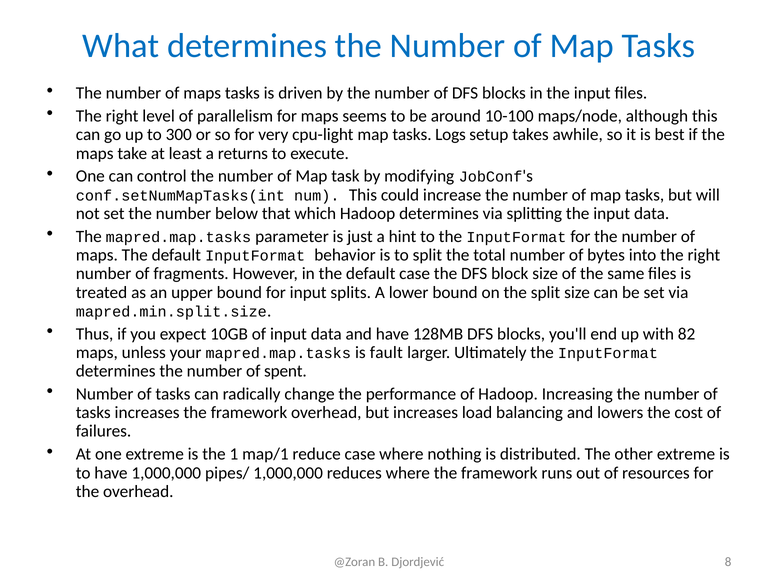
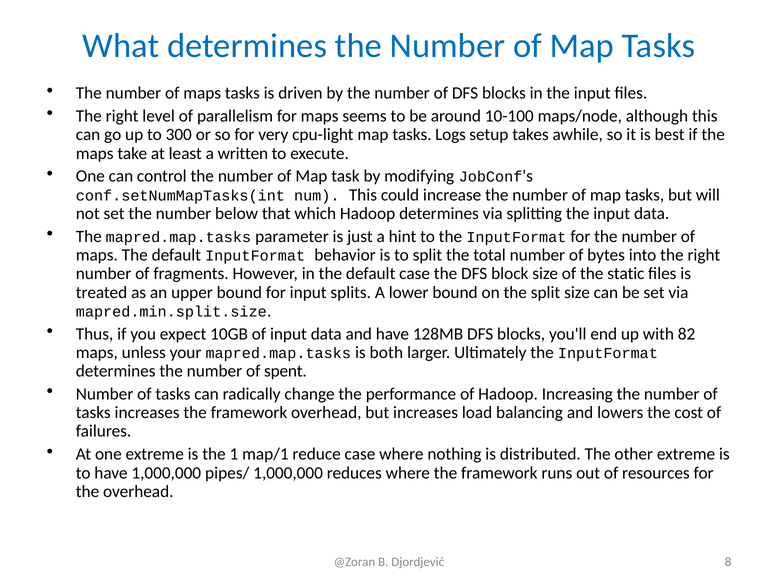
returns: returns -> written (243, 153)
same: same -> static (626, 274)
fault: fault -> both (386, 353)
